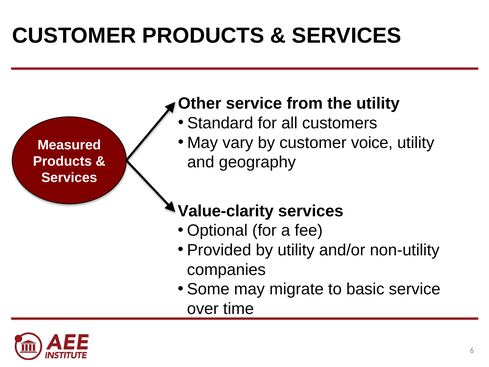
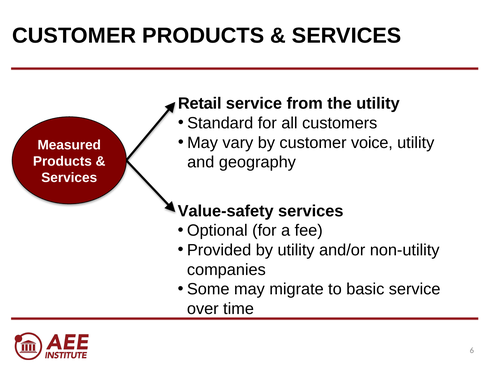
Other: Other -> Retail (200, 103)
Value-clarity: Value-clarity -> Value-safety (226, 211)
